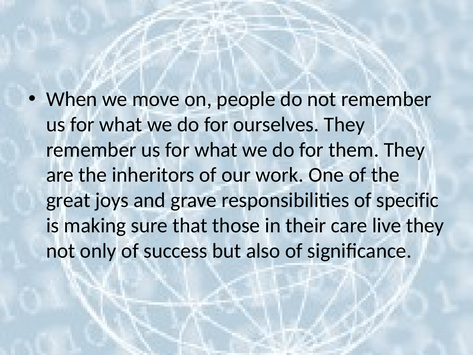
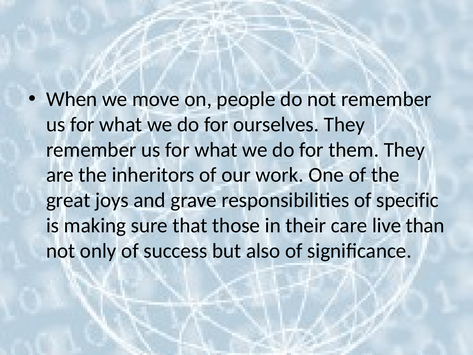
live they: they -> than (425, 225)
